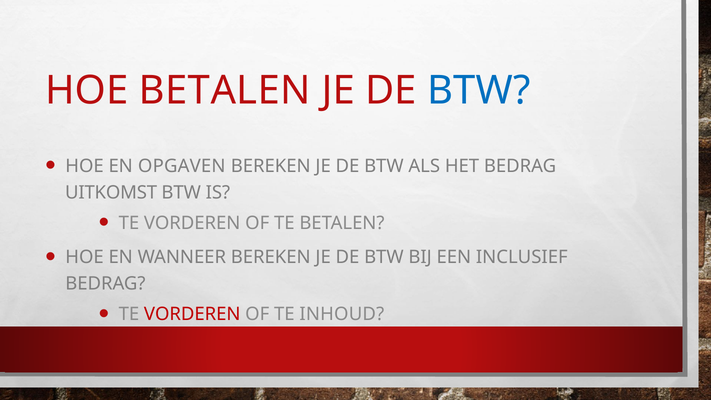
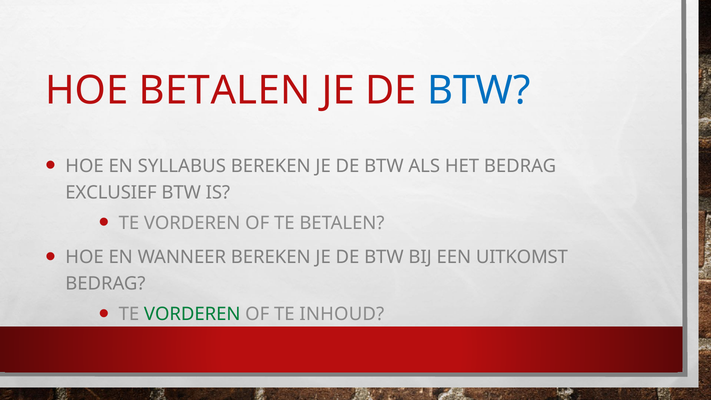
OPGAVEN: OPGAVEN -> SYLLABUS (182, 166)
UITKOMST: UITKOMST -> EXCLUSIEF (111, 193)
INCLUSIEF: INCLUSIEF -> UITKOMST (522, 257)
VORDEREN colour: red -> green (192, 314)
